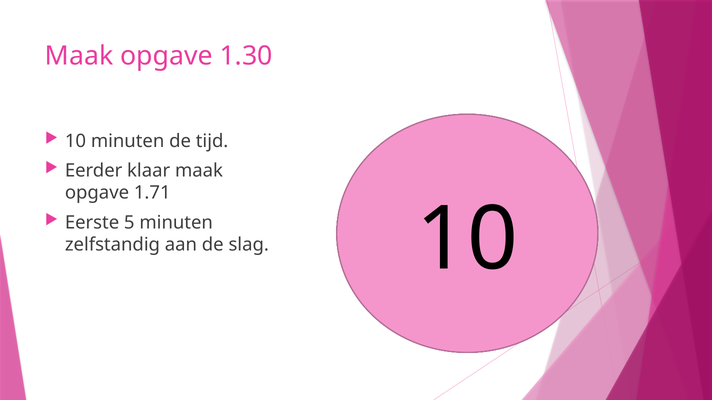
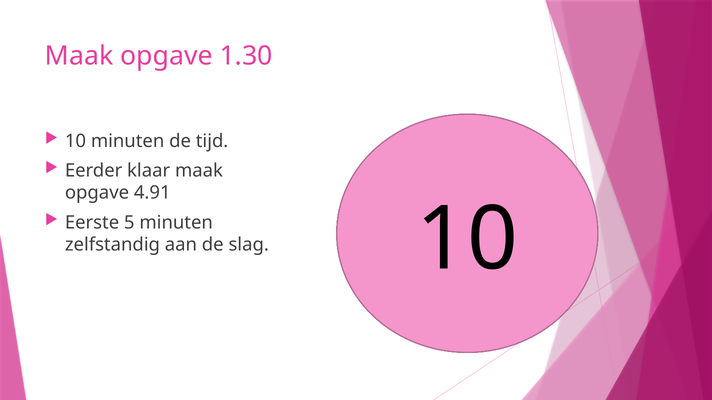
1.71: 1.71 -> 4.91 (152, 193)
